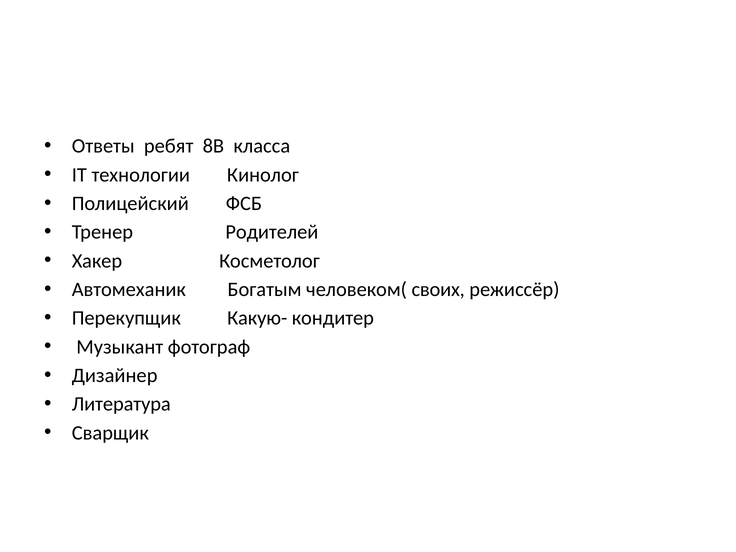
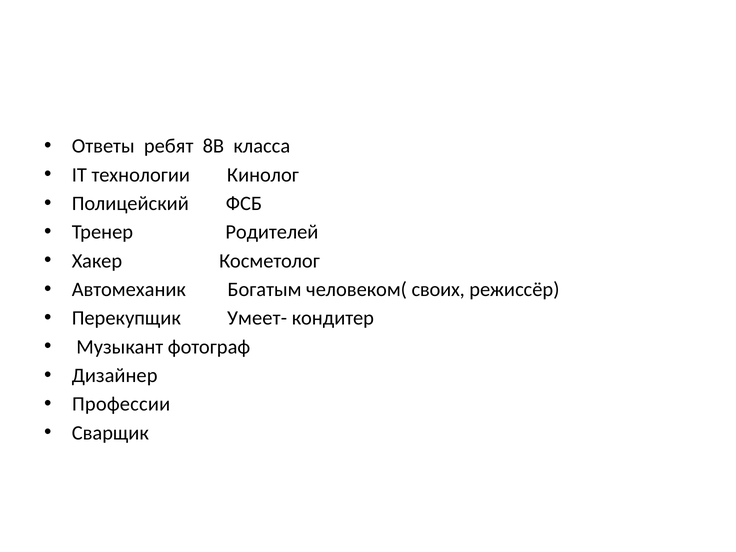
Какую-: Какую- -> Умеет- (257, 318)
Литература: Литература -> Профессии (121, 404)
